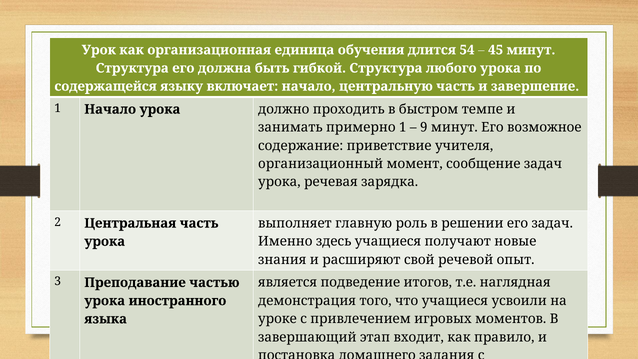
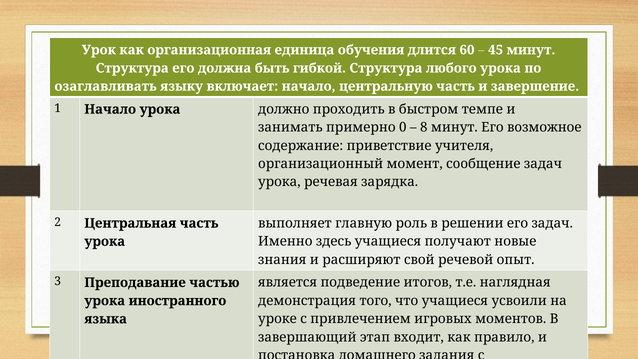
54: 54 -> 60 (467, 50)
содержащейся: содержащейся -> озаглавливать (106, 86)
примерно 1: 1 -> 0 (403, 127)
9: 9 -> 8 (424, 127)
